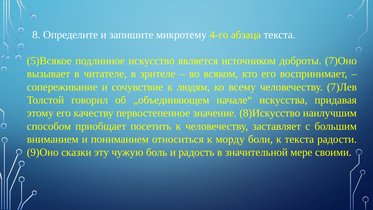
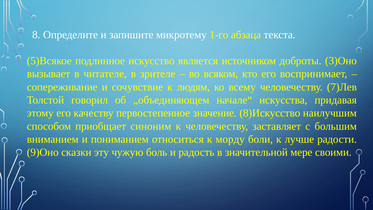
4-го: 4-го -> 1-го (219, 35)
7)Оно: 7)Оно -> 3)Оно (341, 61)
посетить: посетить -> синоним (151, 126)
к текста: текста -> лучше (299, 139)
